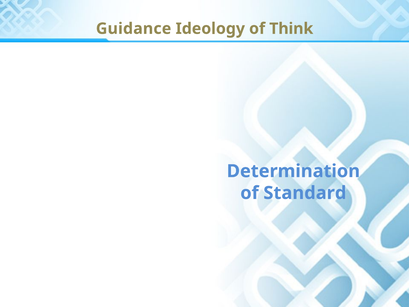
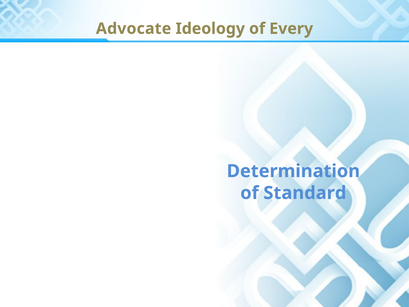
Guidance: Guidance -> Advocate (134, 29)
Think: Think -> Every (291, 29)
